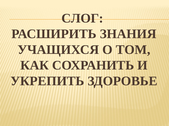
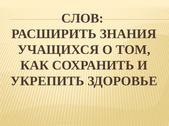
СЛОГ: СЛОГ -> СЛОВ (82, 18)
